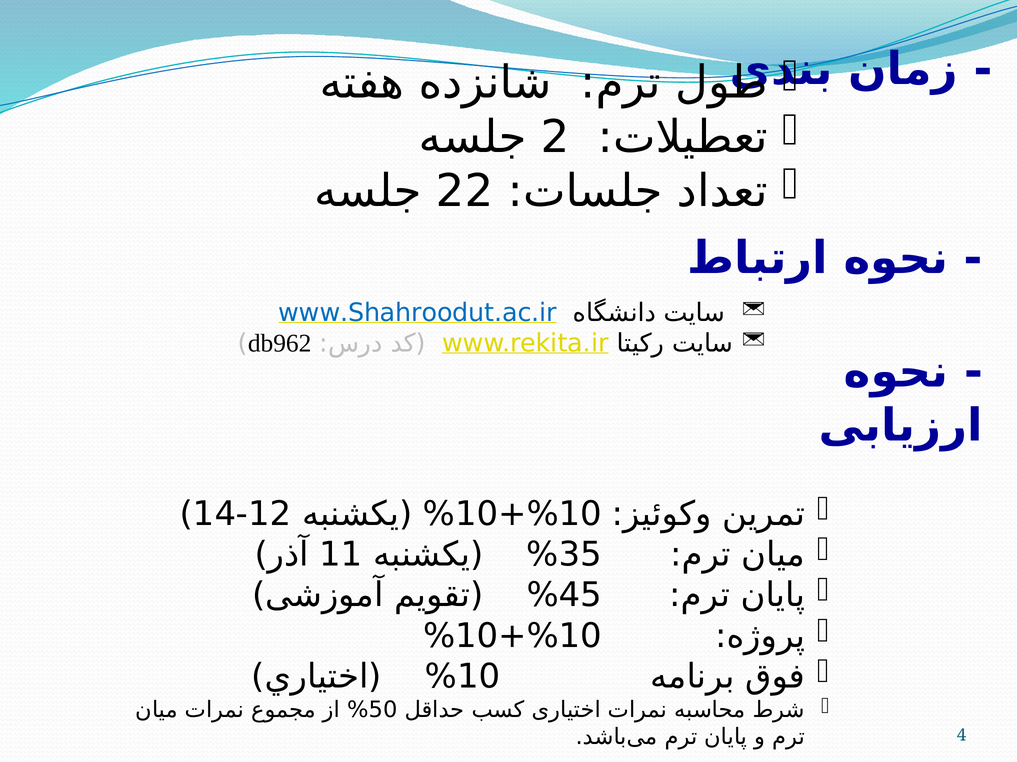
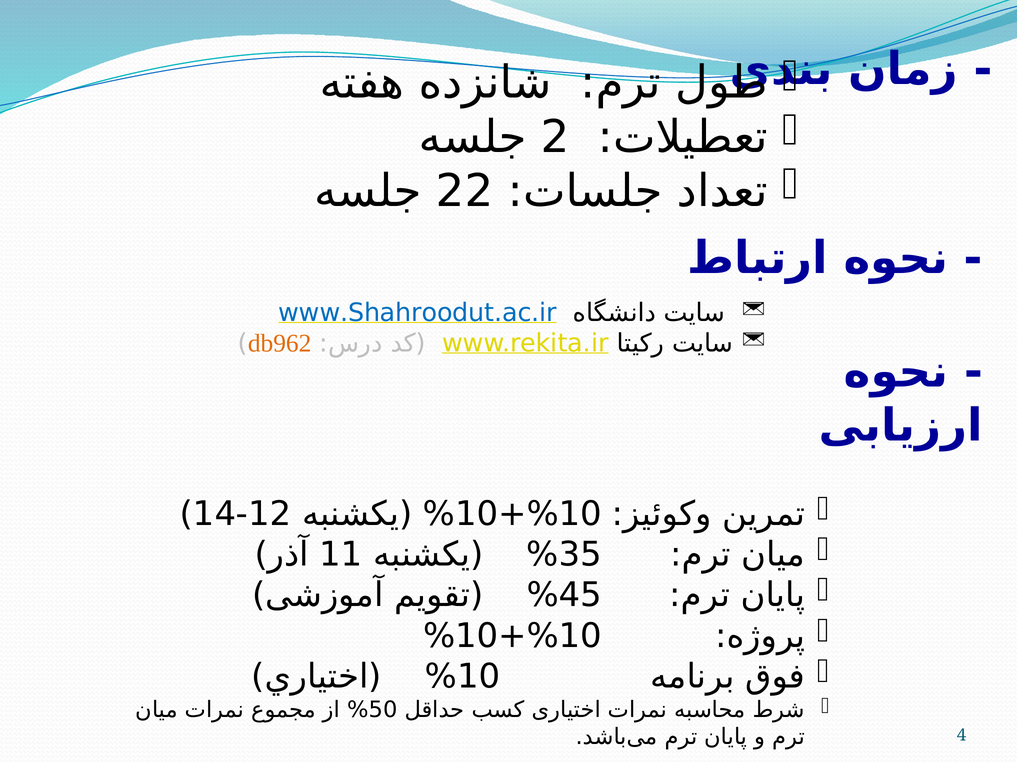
db962 colour: black -> orange (280, 344)
